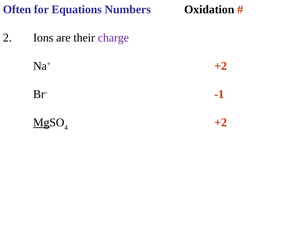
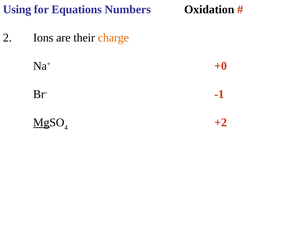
Often: Often -> Using (17, 9)
charge colour: purple -> orange (113, 38)
Na+ +2: +2 -> +0 (221, 66)
